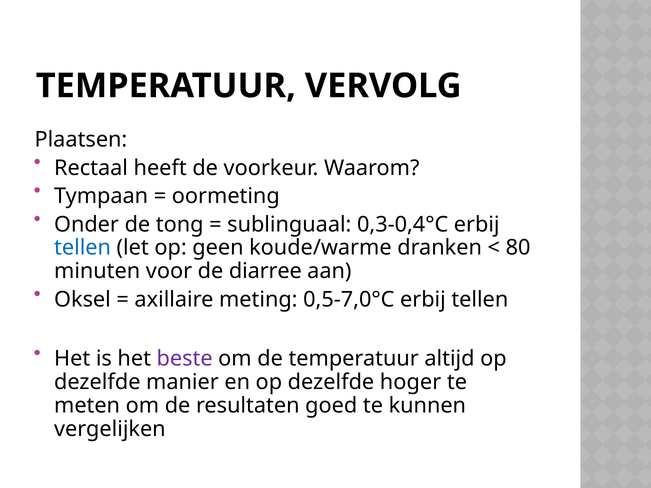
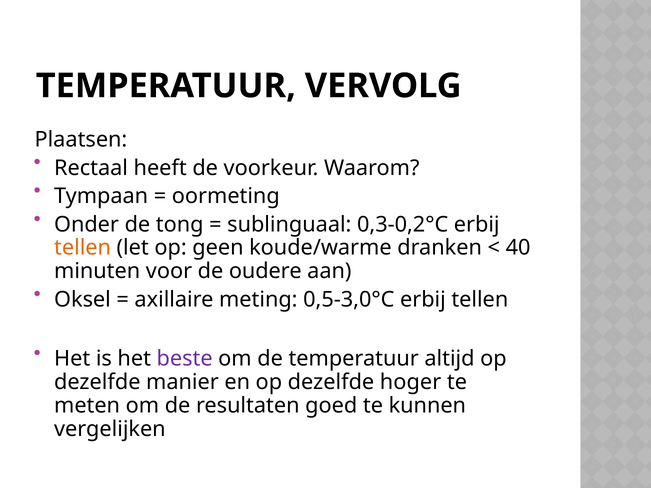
0,3-0,4°C: 0,3-0,4°C -> 0,3-0,2°C (403, 225)
tellen colour: blue -> orange (83, 248)
80: 80 -> 40 (518, 248)
diarree: diarree -> oudere (265, 271)
0,5-7,0°C: 0,5-7,0°C -> 0,5-3,0°C (349, 300)
